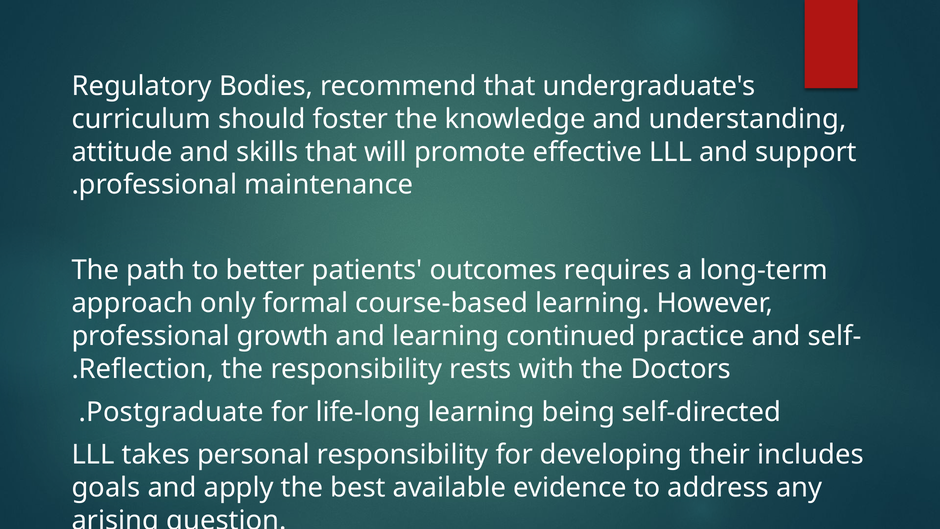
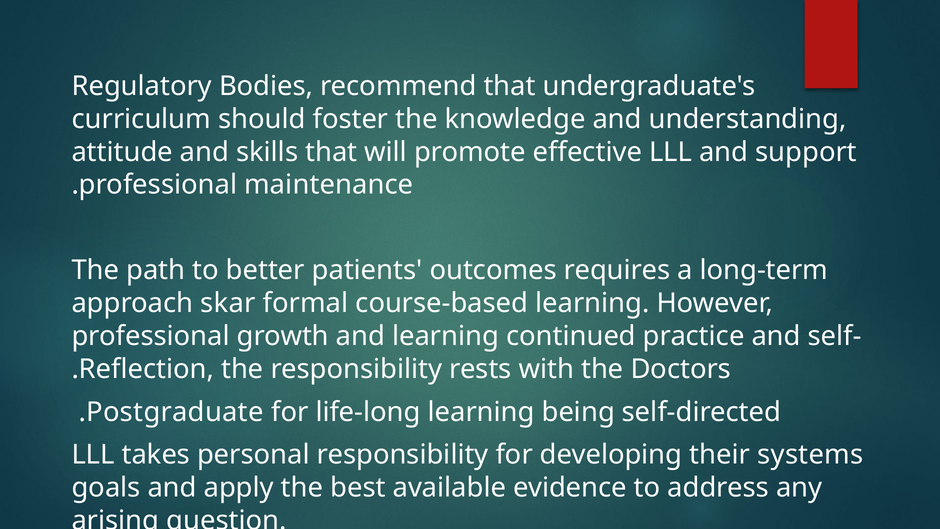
only: only -> skar (228, 303)
includes: includes -> systems (810, 454)
